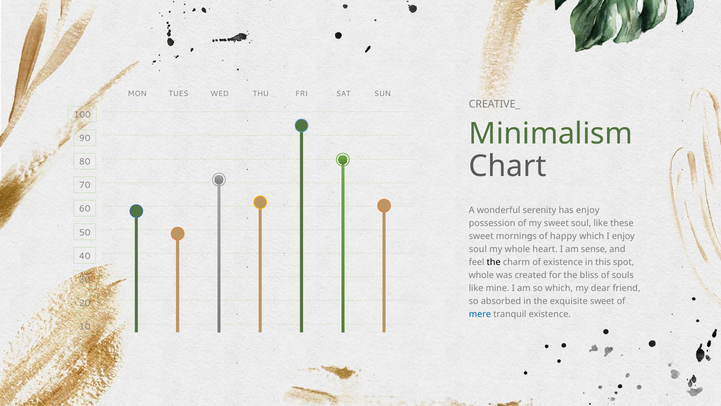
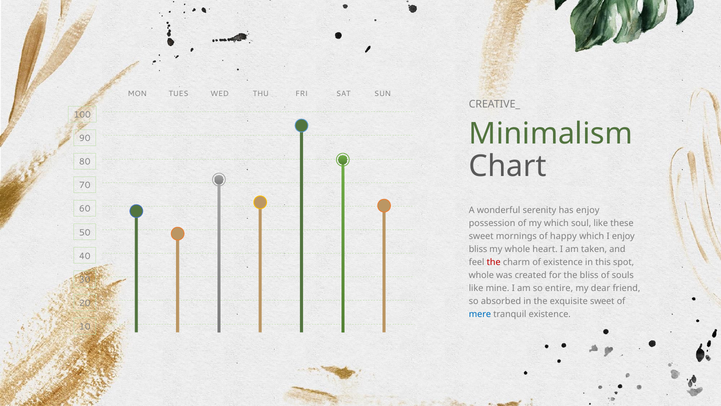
my sweet: sweet -> which (556, 223)
soul: soul -> bliss (478, 249)
sense: sense -> taken (594, 249)
the colour: black -> red (494, 262)
so which: which -> entire (559, 288)
